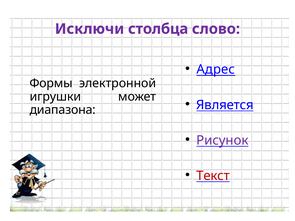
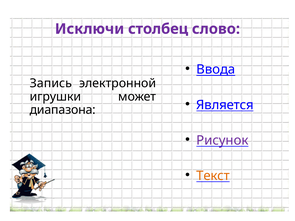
столбца: столбца -> столбец (158, 29)
Адрес: Адрес -> Ввода (216, 70)
Формы: Формы -> Запись (51, 83)
Текст colour: red -> orange (213, 176)
